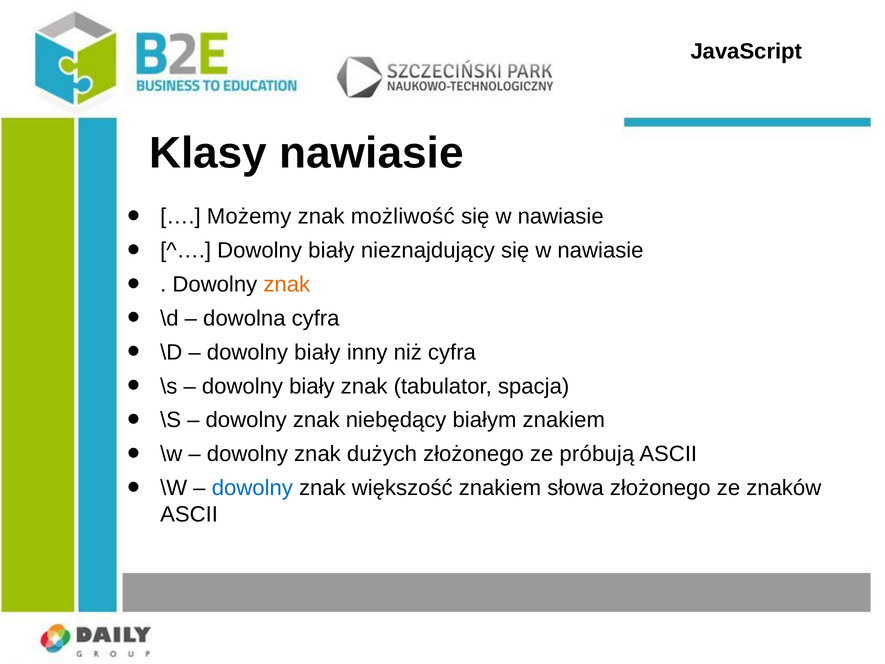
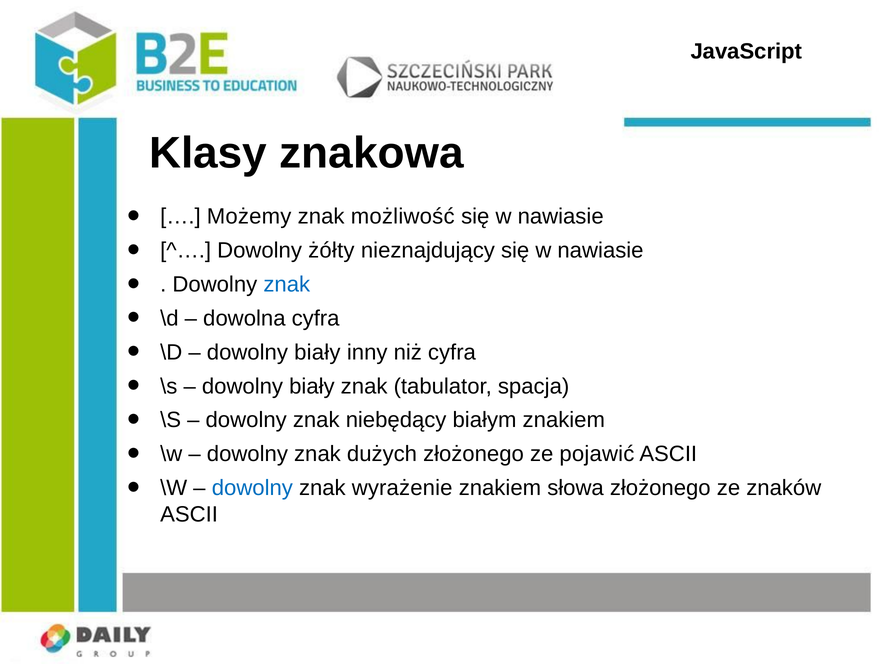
Klasy nawiasie: nawiasie -> znakowa (371, 153)
biały: biały -> żółty (331, 250)
znak colour: orange -> blue (287, 284)
próbują: próbują -> pojawić (597, 454)
większość: większość -> wyrażenie (402, 488)
